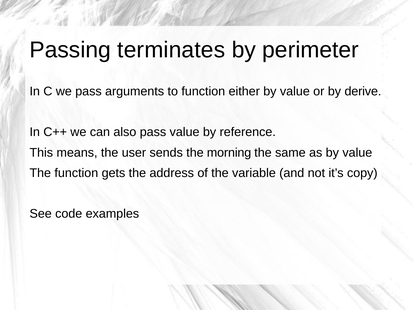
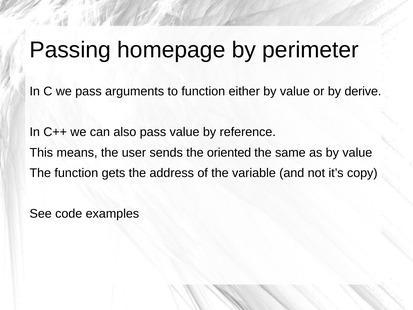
terminates: terminates -> homepage (171, 50)
morning: morning -> oriented (229, 152)
